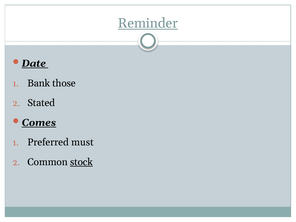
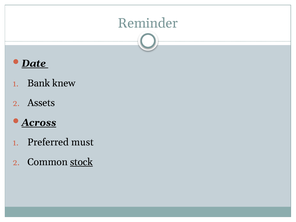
Reminder underline: present -> none (148, 23)
those: those -> knew (64, 83)
Stated: Stated -> Assets (41, 103)
Comes: Comes -> Across (39, 123)
